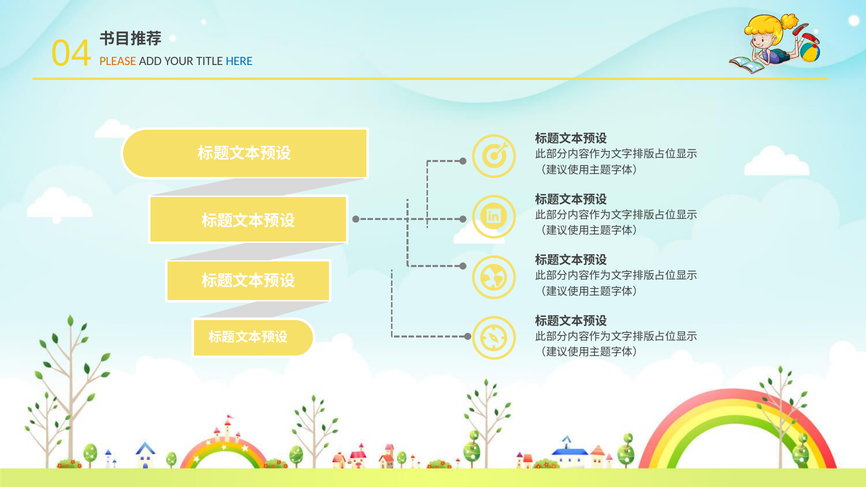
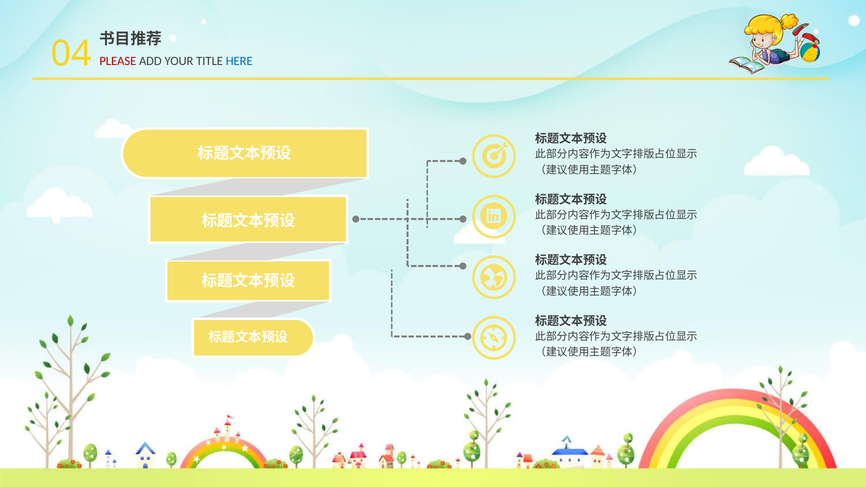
PLEASE colour: orange -> red (118, 61)
